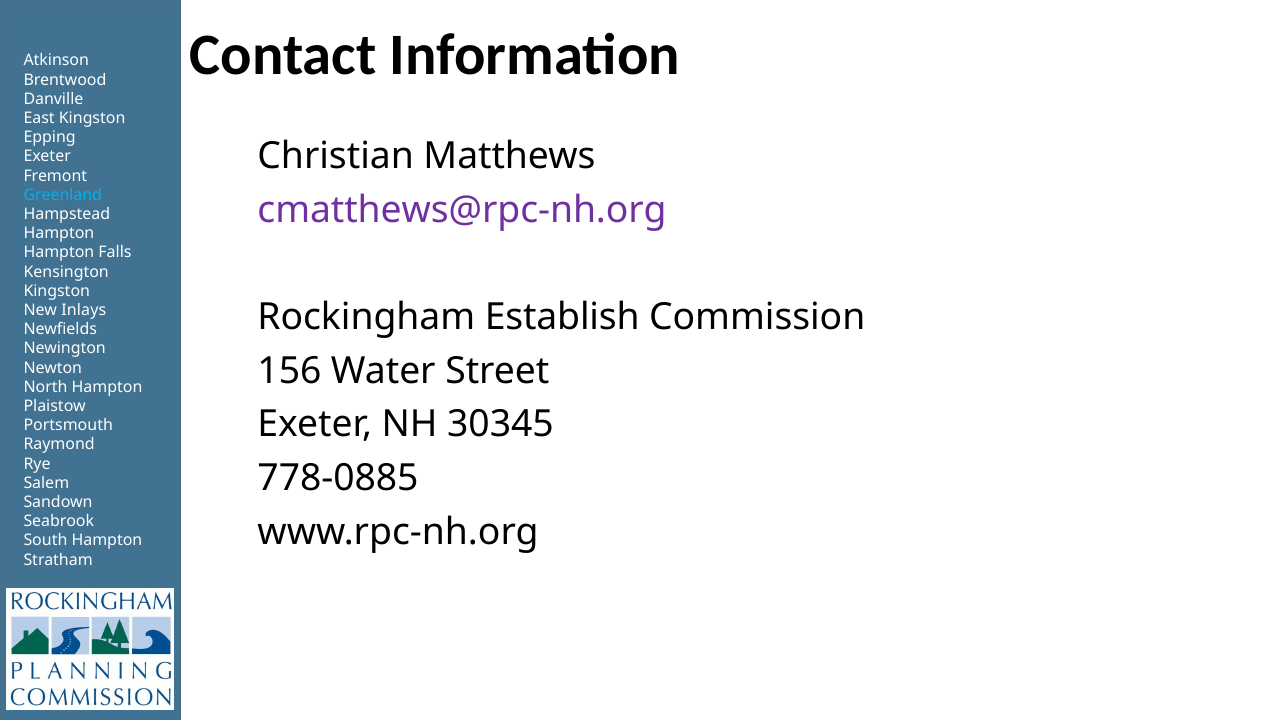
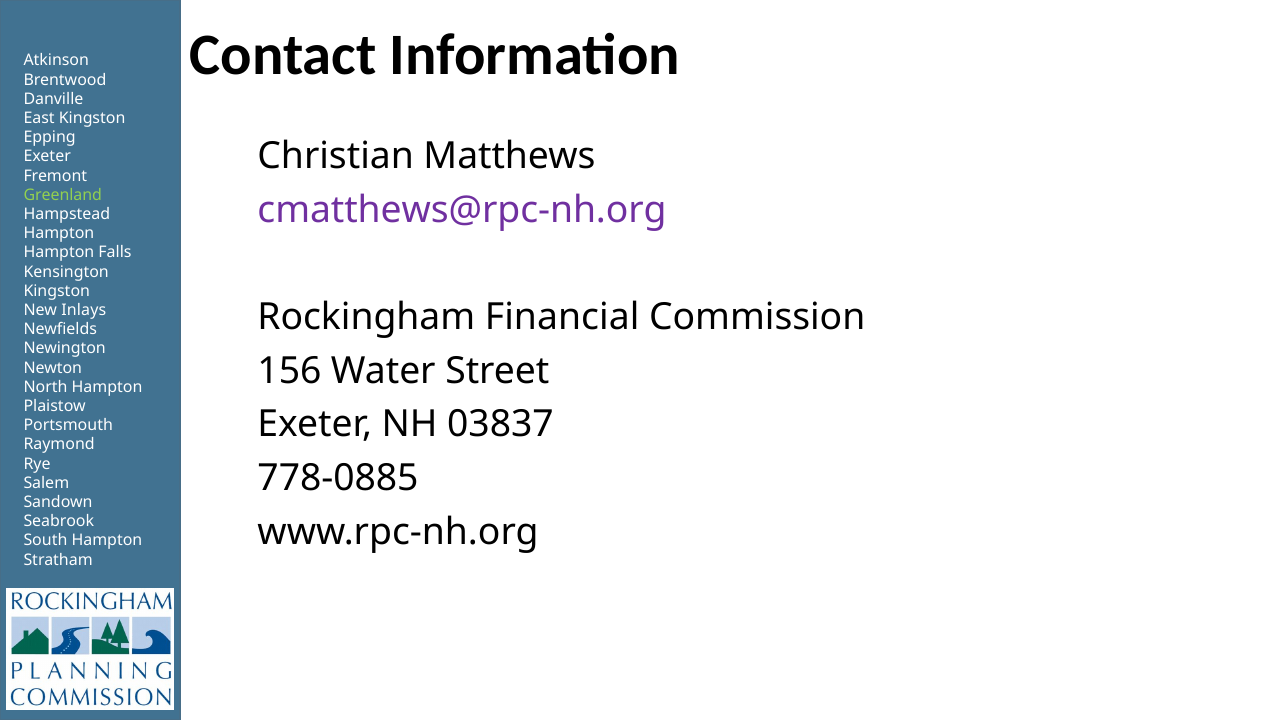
Greenland colour: light blue -> light green (63, 195)
Establish: Establish -> Financial (562, 317)
30345: 30345 -> 03837 (500, 424)
